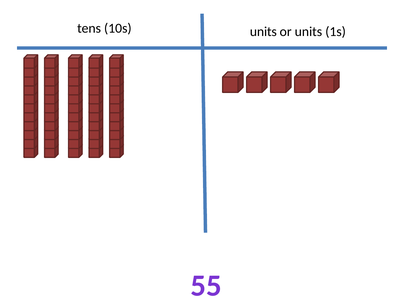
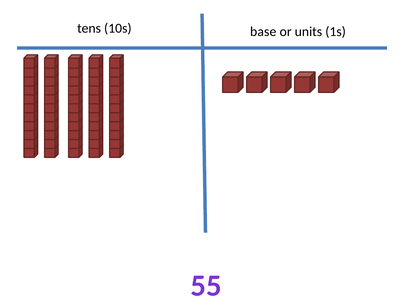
10s units: units -> base (263, 32)
